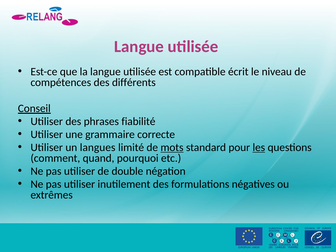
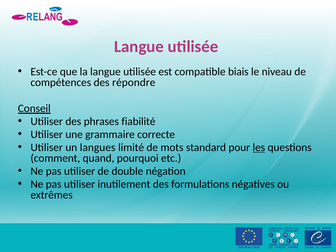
écrit: écrit -> biais (238, 72)
différents: différents -> répondre (134, 82)
mots underline: present -> none (172, 147)
